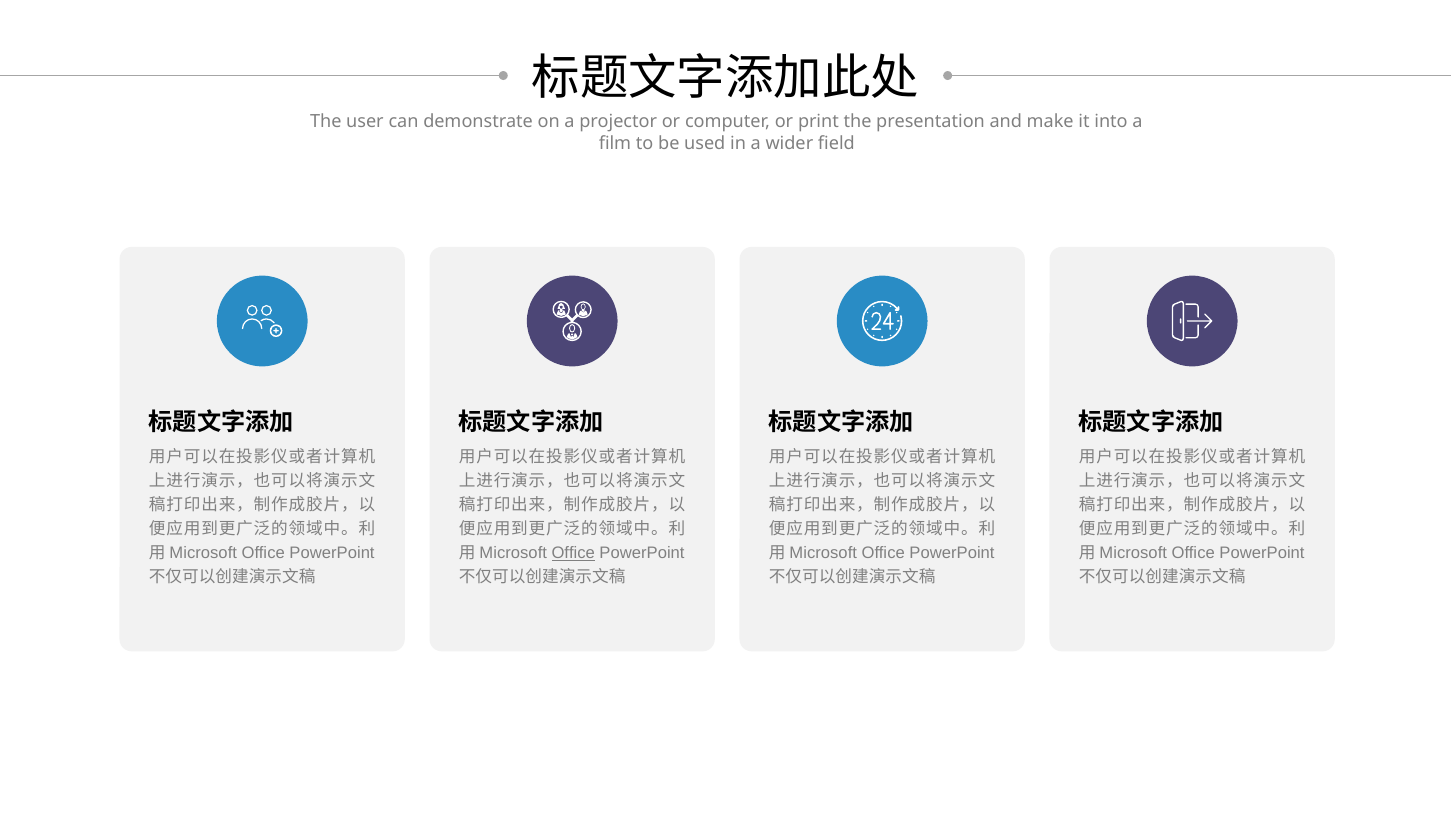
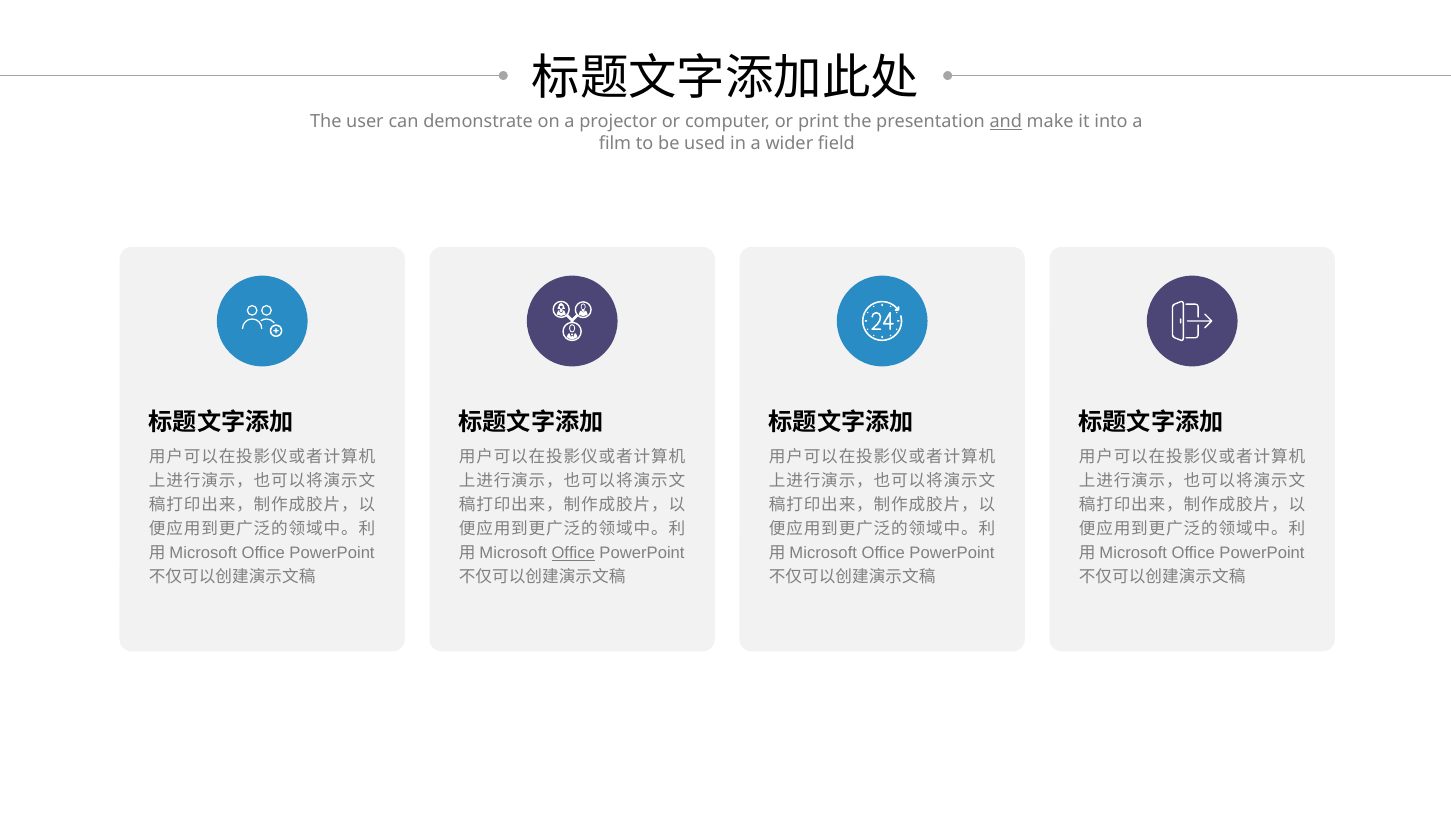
and underline: none -> present (1006, 122)
